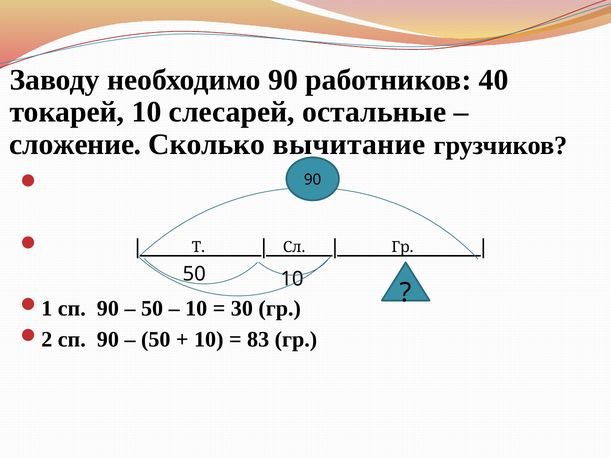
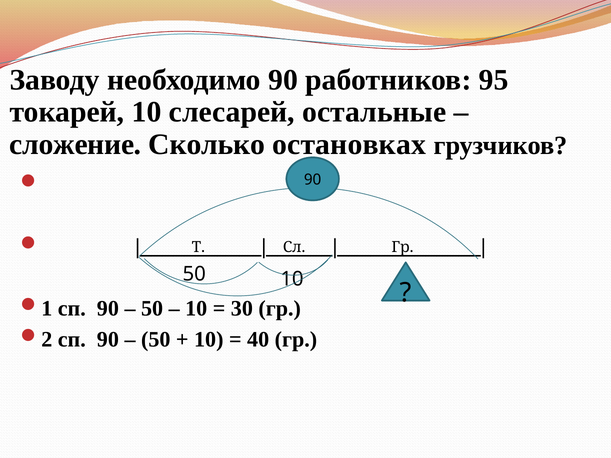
40: 40 -> 95 (494, 80)
вычитание: вычитание -> остановках (349, 144)
83: 83 -> 40 (258, 340)
